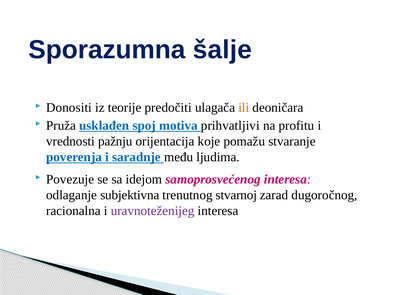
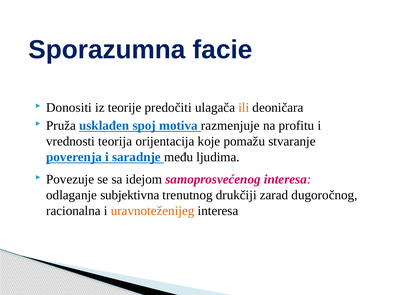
šalje: šalje -> facie (223, 50)
prihvatljivi: prihvatljivi -> razmenjuje (230, 125)
pažnju: pažnju -> teorija (115, 141)
stvarnoj: stvarnoj -> drukčiji (236, 195)
uravnoteženijeg colour: purple -> orange (153, 211)
